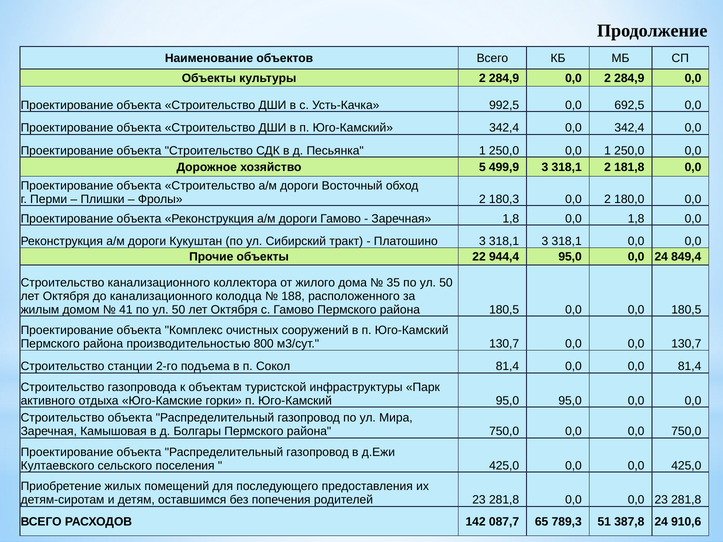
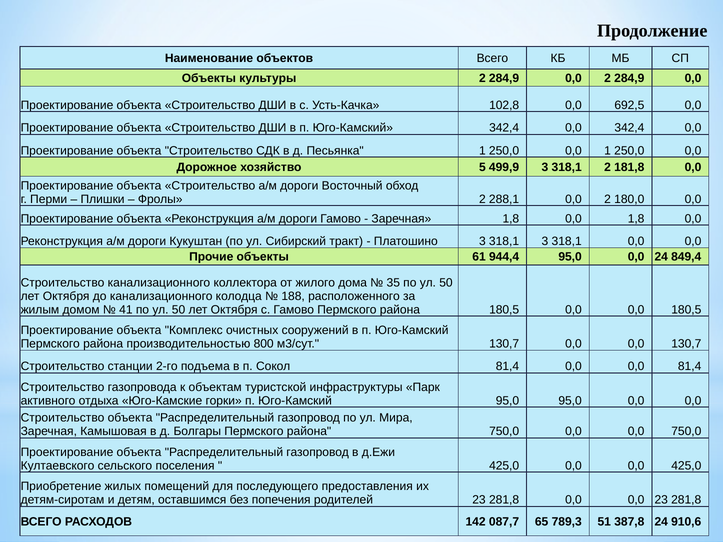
992,5: 992,5 -> 102,8 (504, 105)
180,3: 180,3 -> 288,1 (504, 199)
22: 22 -> 61 (479, 257)
